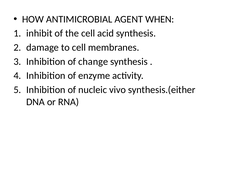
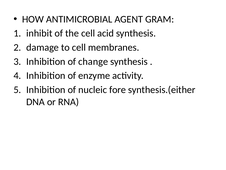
WHEN: WHEN -> GRAM (160, 19)
vivo: vivo -> fore (118, 89)
